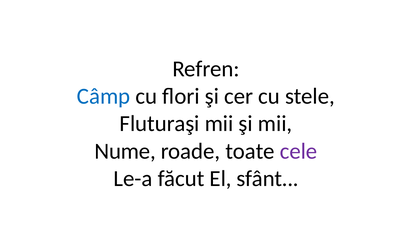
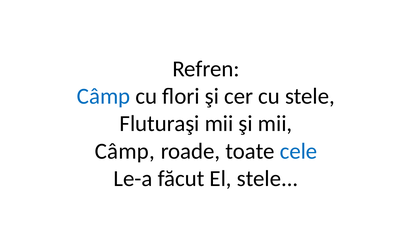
Nume: Nume -> Câmp (125, 151)
cele colour: purple -> blue (299, 151)
El sfânt: sfânt -> stele (268, 179)
